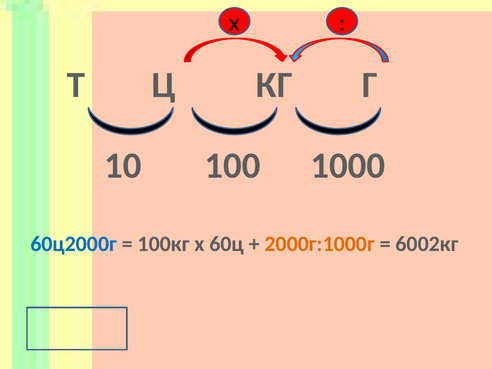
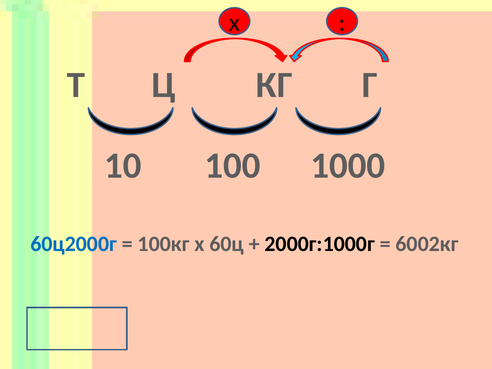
2000г:1000г colour: orange -> black (320, 244)
